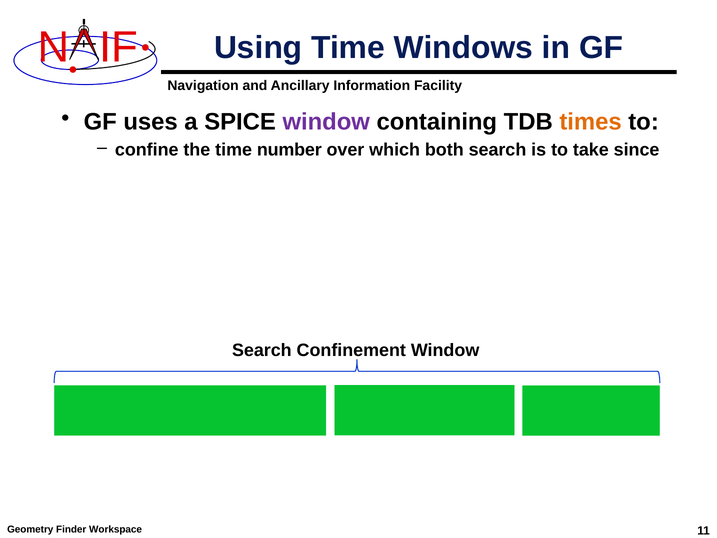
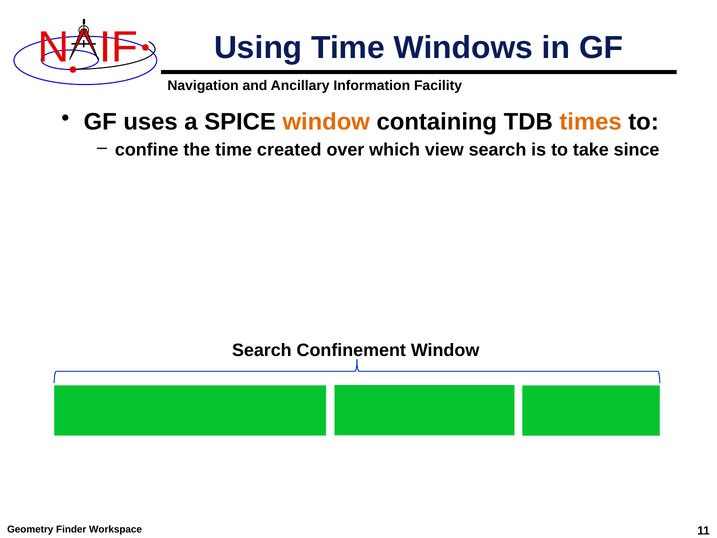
window colour: purple -> orange (326, 122)
number: number -> created (289, 150)
both: both -> view (444, 150)
